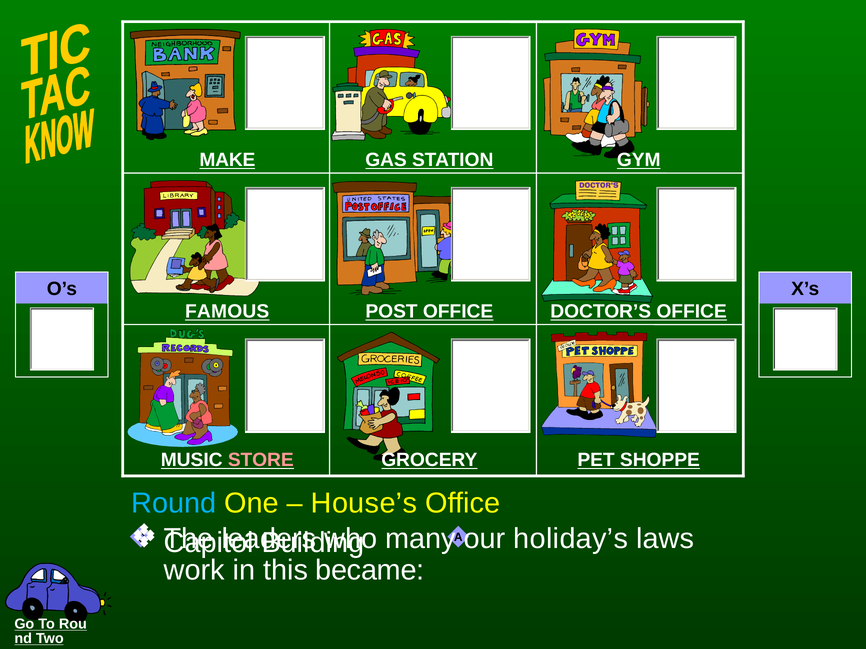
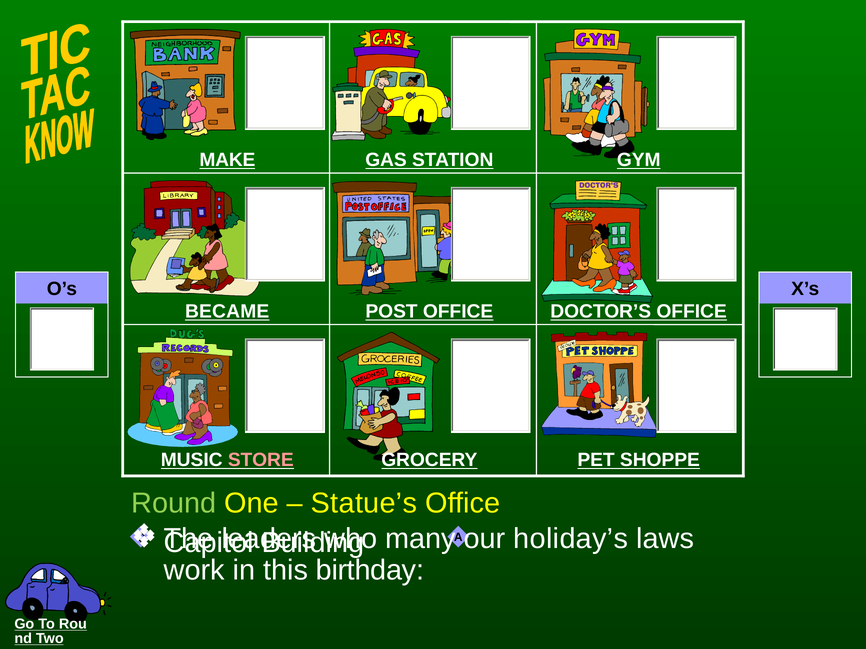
FAMOUS: FAMOUS -> BECAME (227, 312)
Round colour: light blue -> light green (174, 504)
House’s: House’s -> Statue’s (364, 504)
became: became -> birthday (370, 571)
